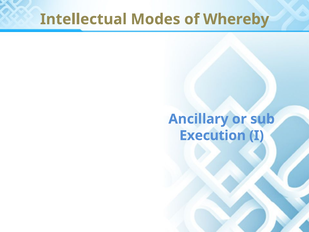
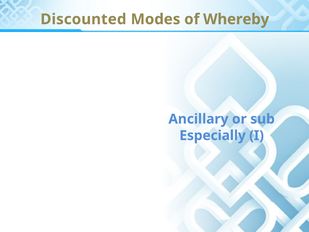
Intellectual: Intellectual -> Discounted (83, 19)
Execution: Execution -> Especially (213, 135)
